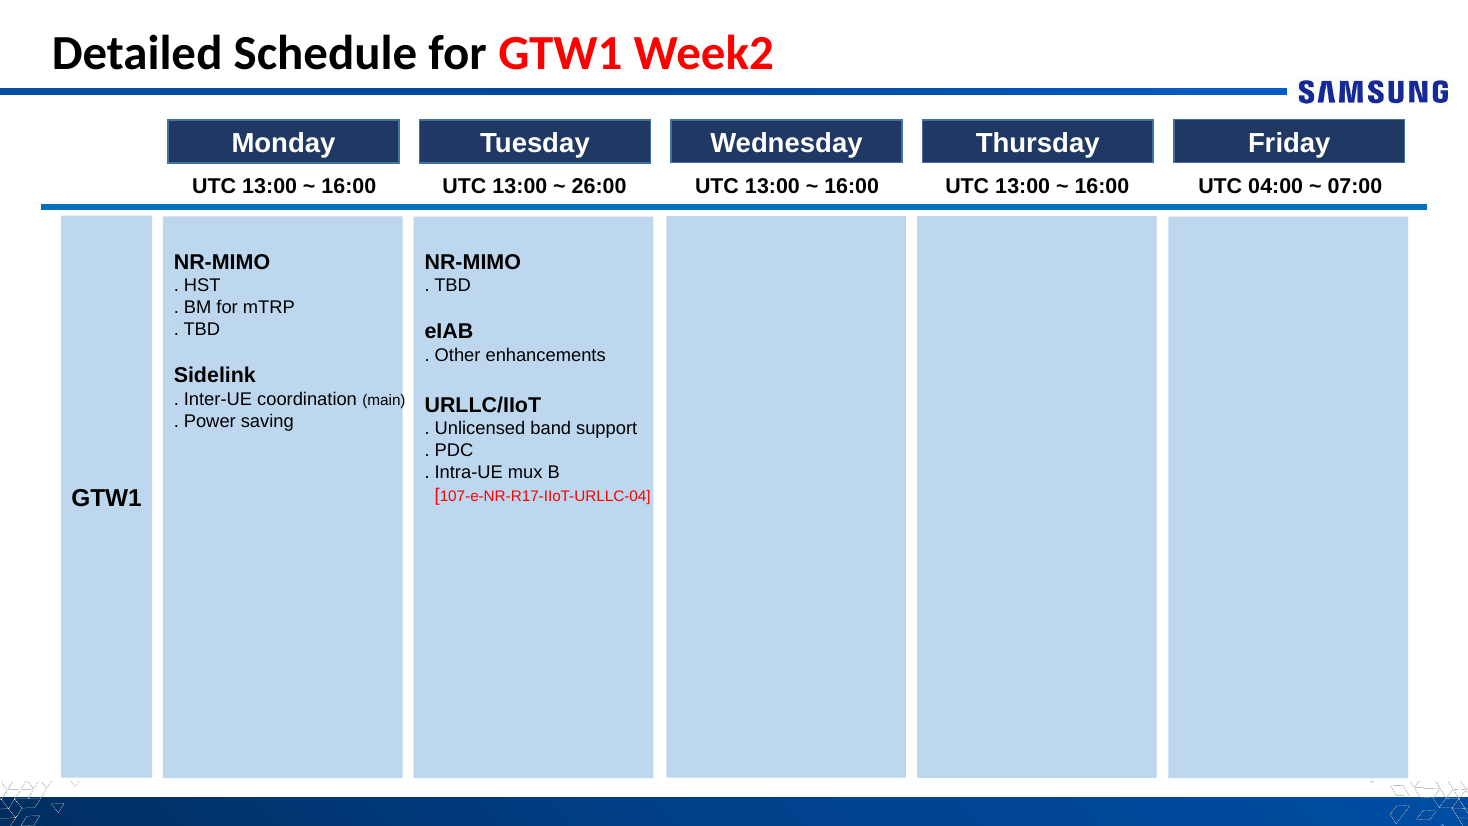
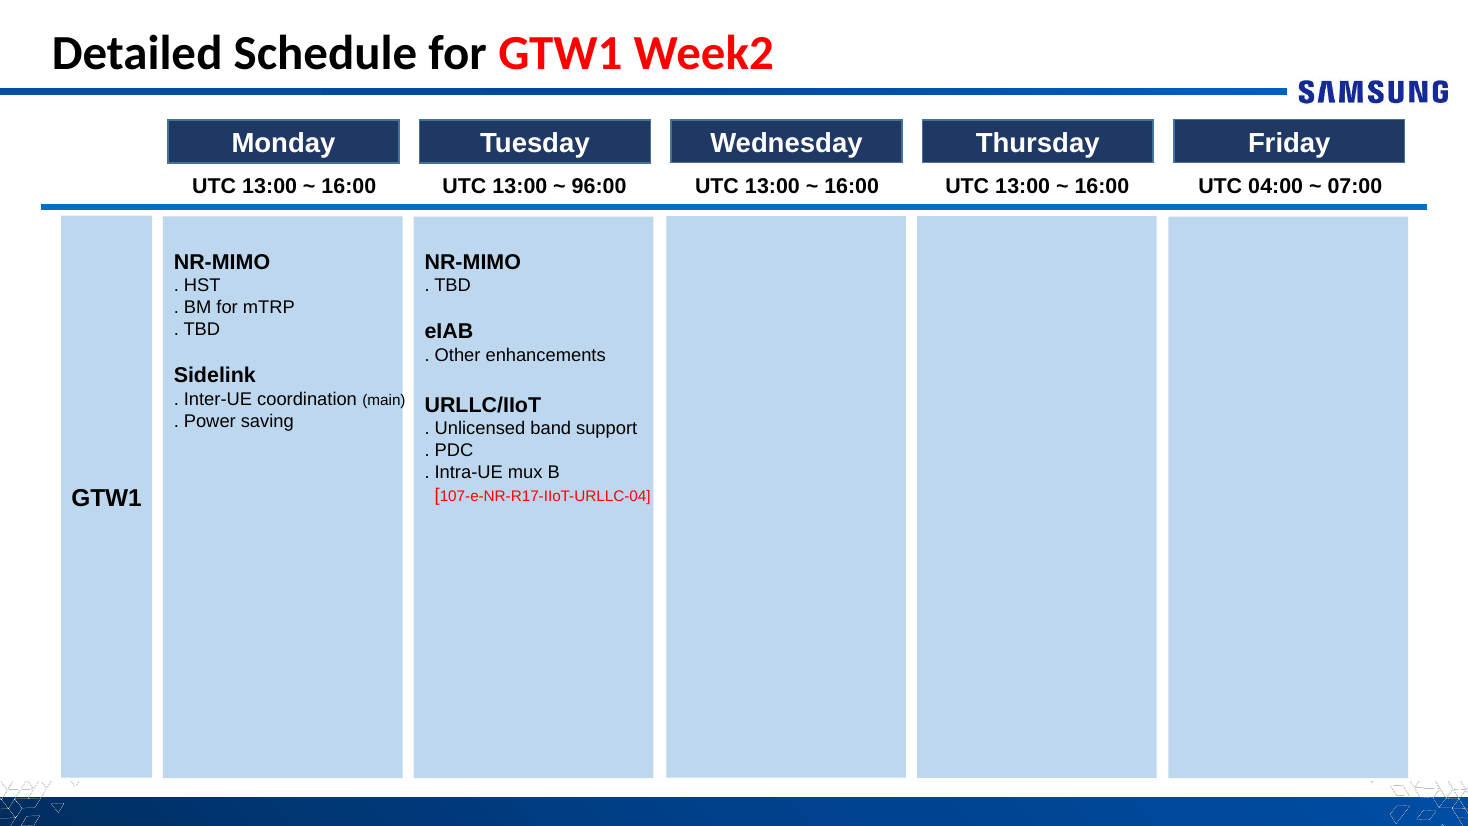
26:00: 26:00 -> 96:00 (599, 186)
